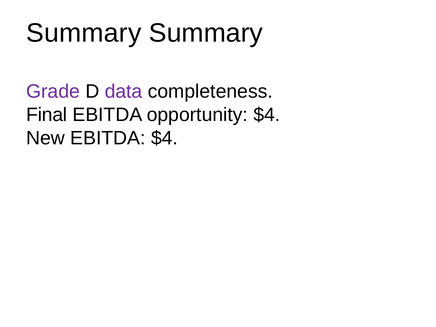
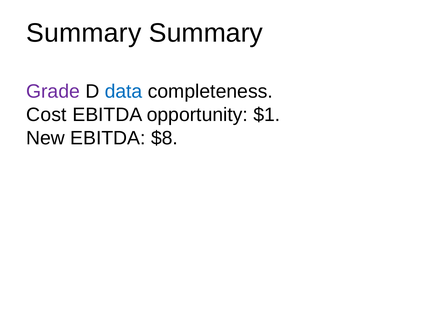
data colour: purple -> blue (124, 91)
Final: Final -> Cost (46, 115)
opportunity $4: $4 -> $1 (267, 115)
EBITDA $4: $4 -> $8 (164, 138)
